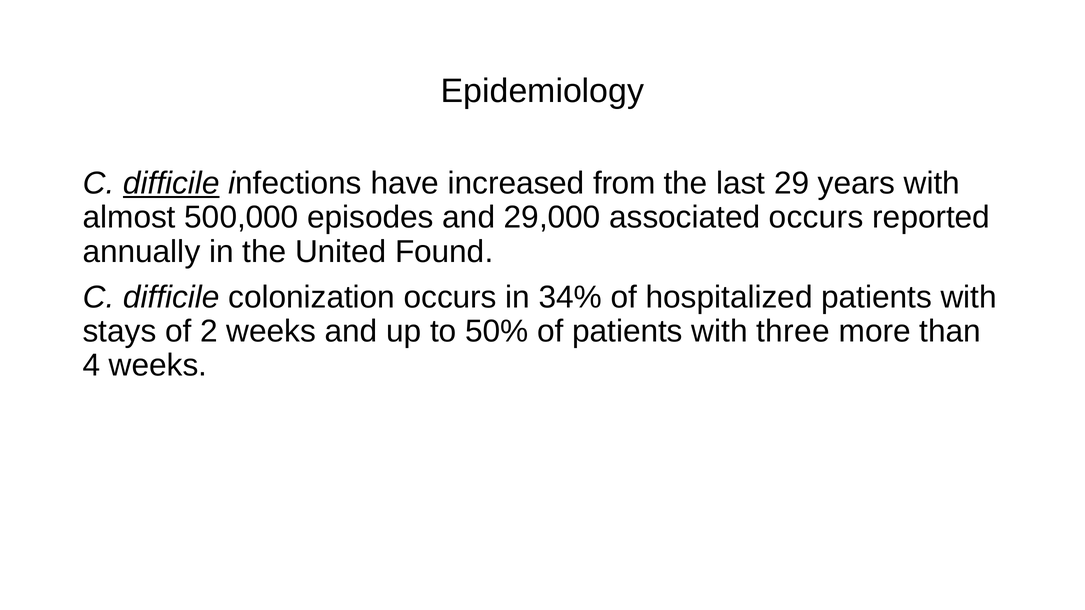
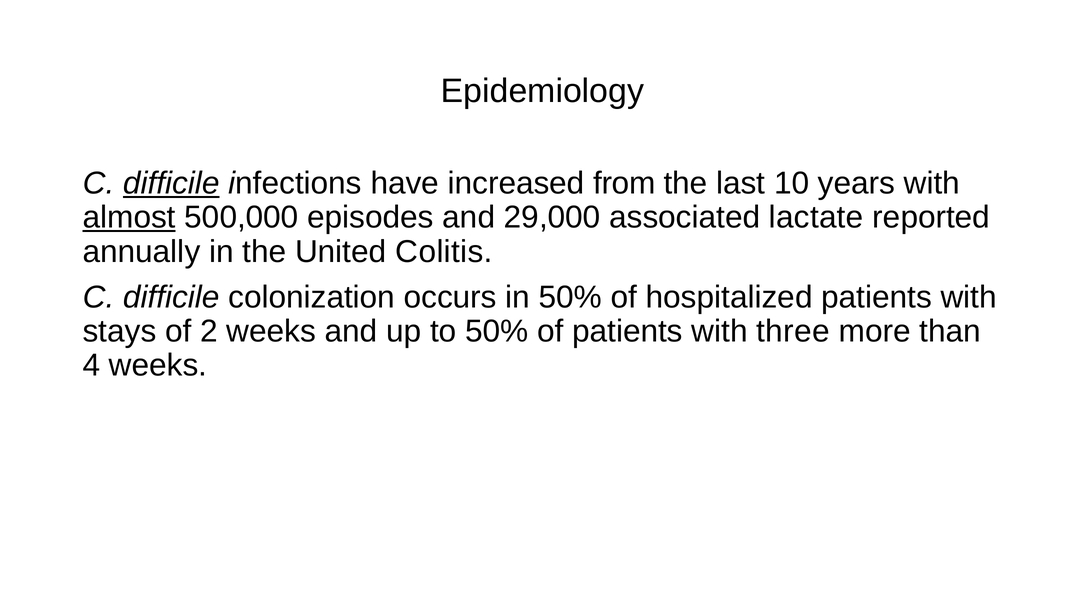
29: 29 -> 10 (792, 183)
almost underline: none -> present (129, 218)
associated occurs: occurs -> lactate (816, 218)
Found: Found -> Colitis (444, 252)
in 34%: 34% -> 50% (570, 297)
